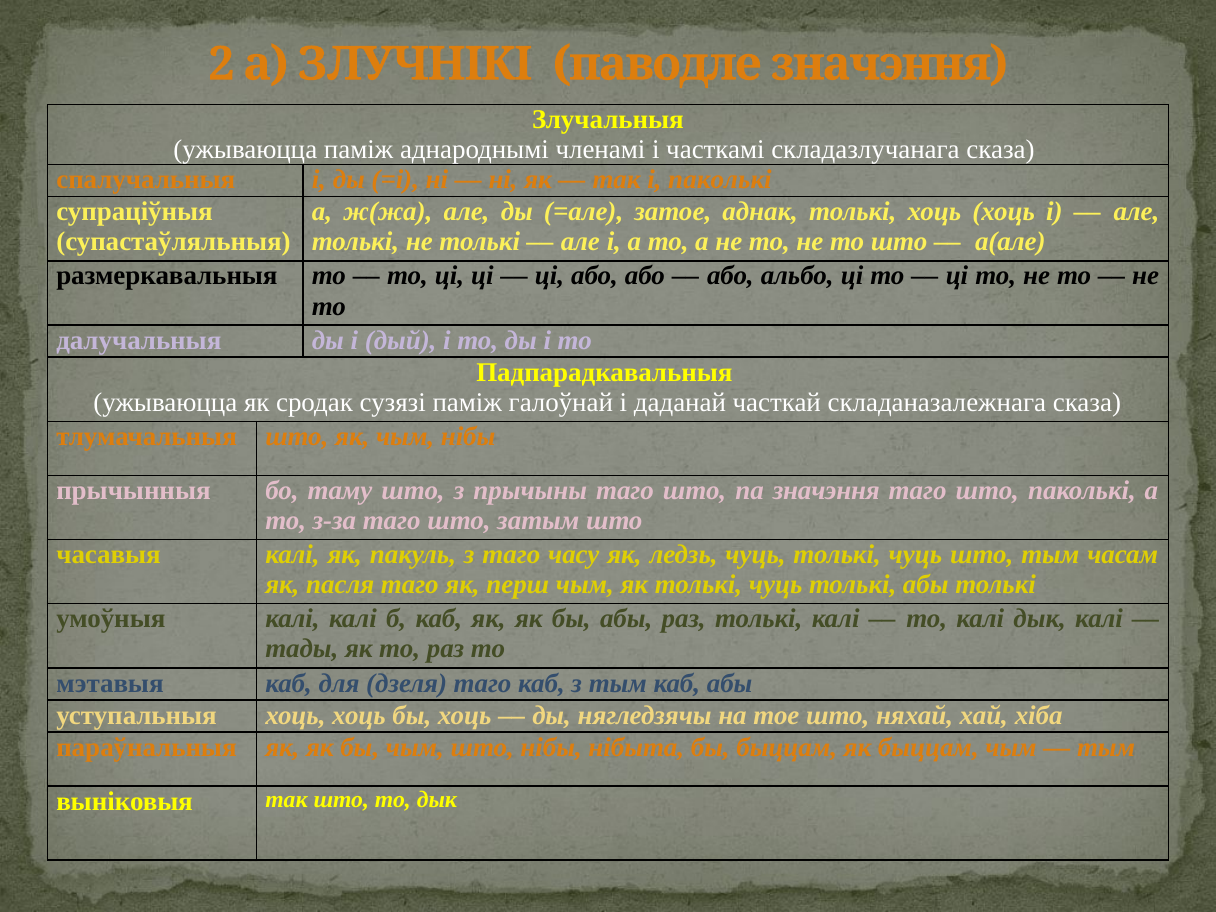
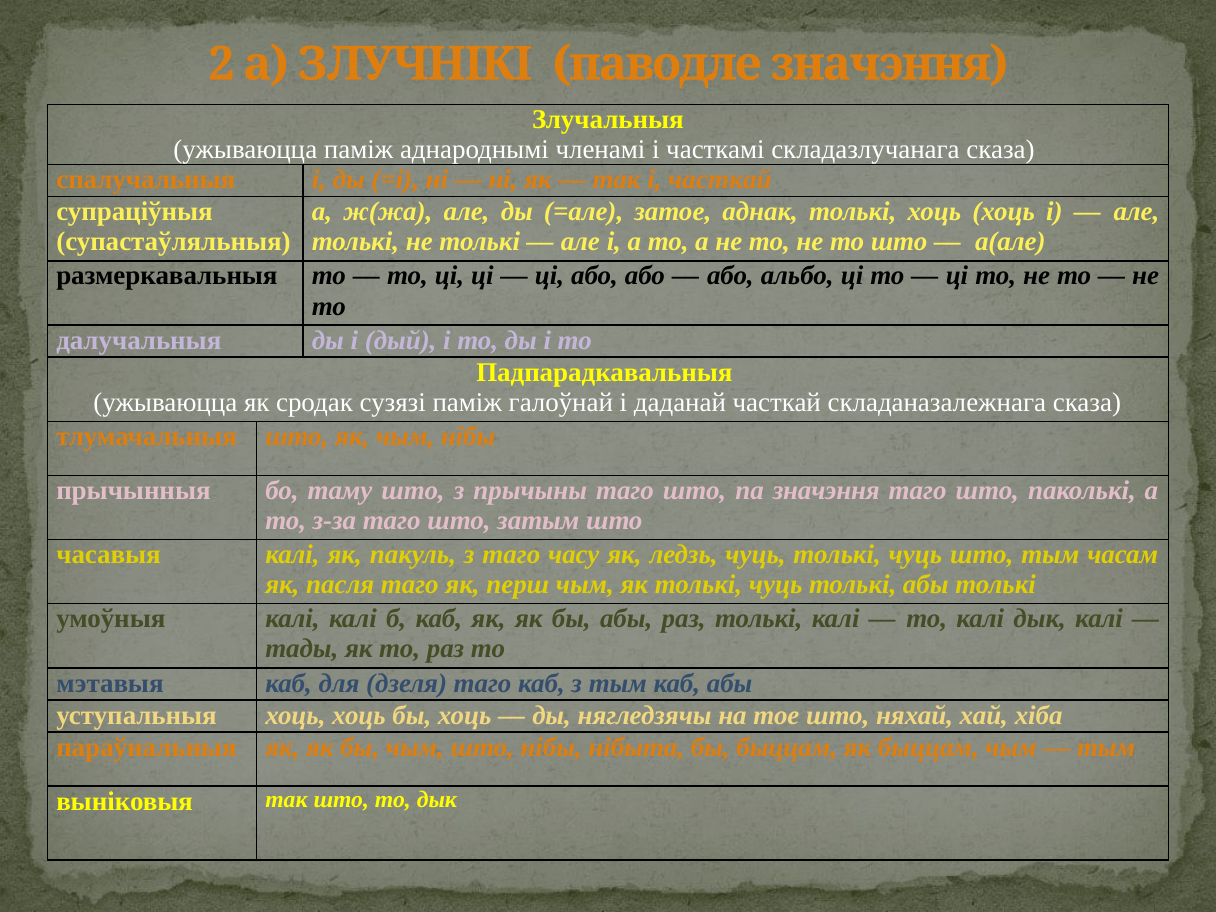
і паколькі: паколькі -> часткай (720, 180)
